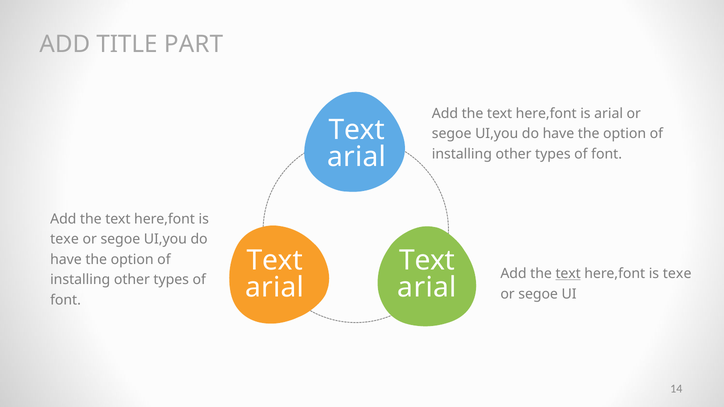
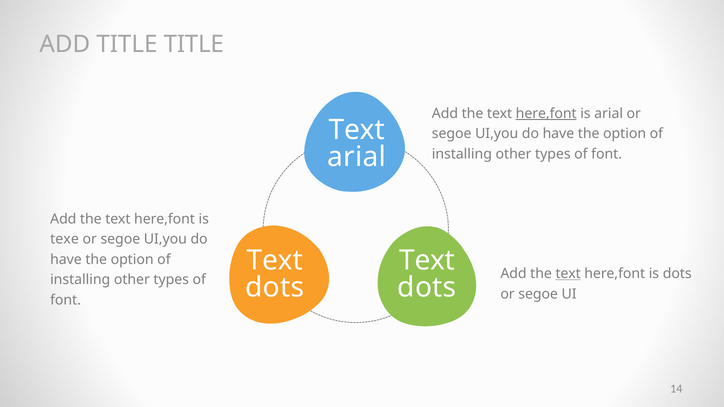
TITLE PART: PART -> TITLE (194, 44)
here,font underline: none -> present (546, 114)
texe: texe -> dots (677, 274)
arial: arial -> dots (275, 288)
arial: arial -> dots (427, 288)
